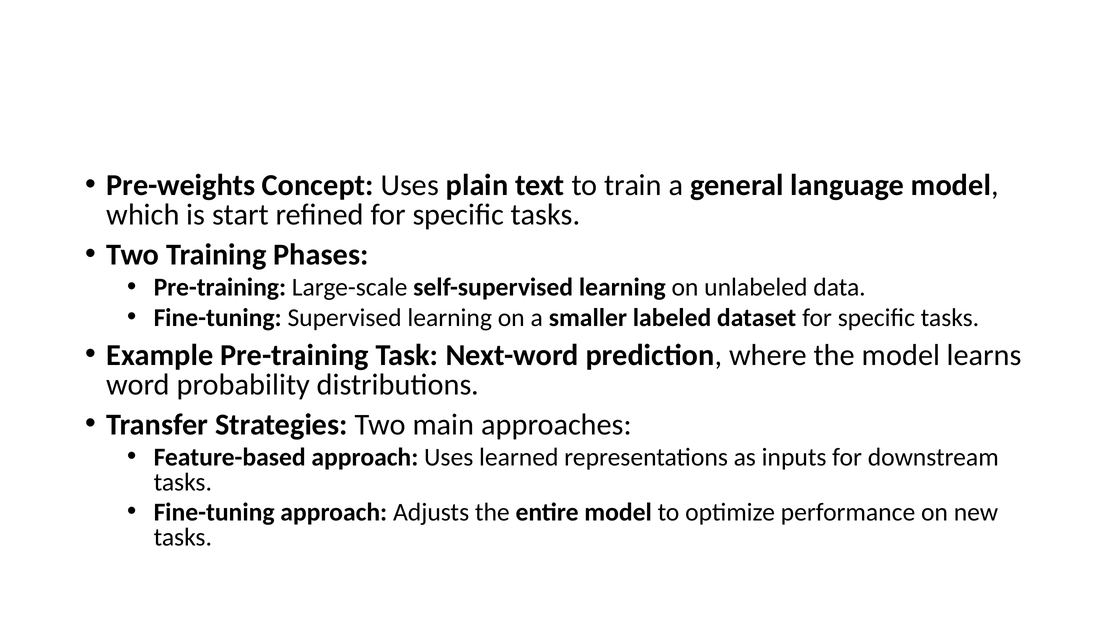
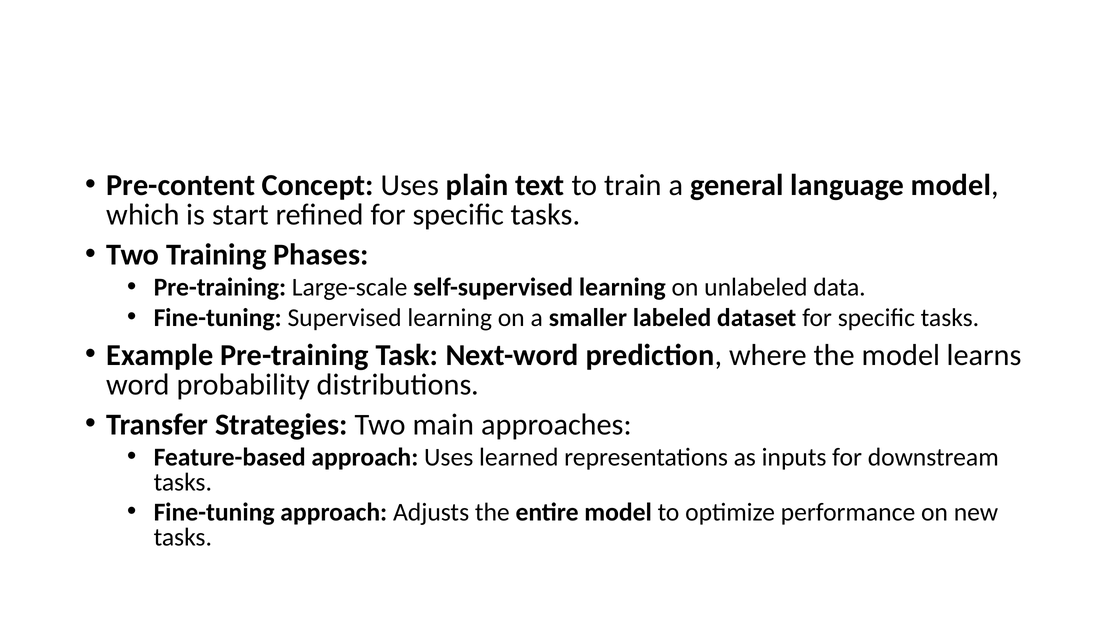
Pre-weights: Pre-weights -> Pre-content (181, 185)
